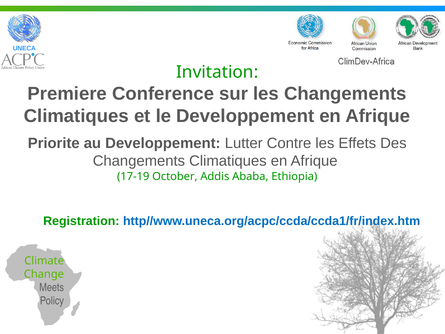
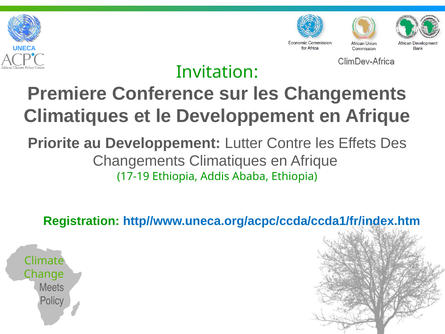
17-19 October: October -> Ethiopia (175, 176)
